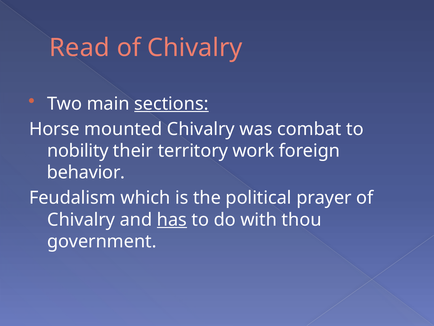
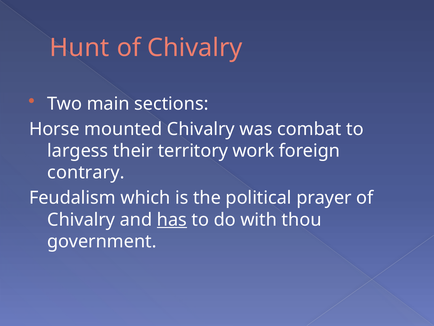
Read: Read -> Hunt (79, 48)
sections underline: present -> none (171, 104)
nobility: nobility -> largess (78, 151)
behavior: behavior -> contrary (86, 172)
